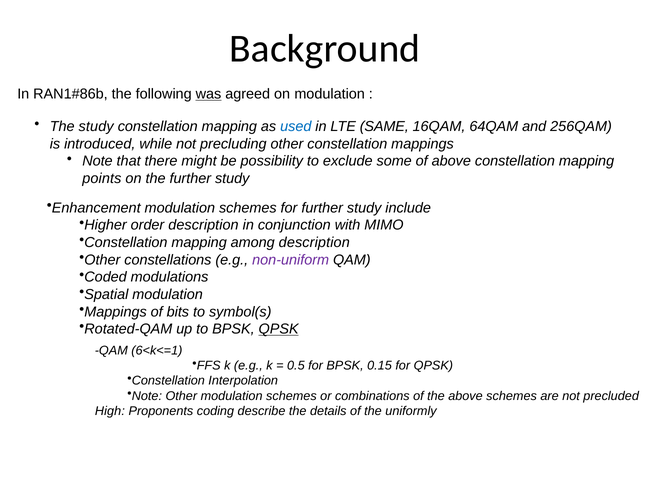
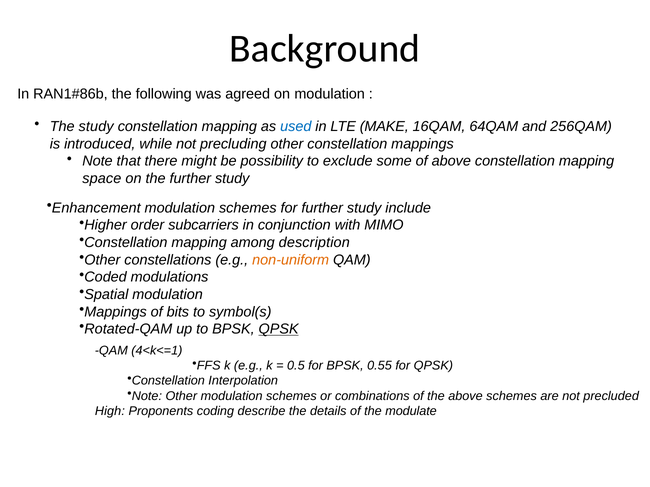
was underline: present -> none (208, 94)
SAME: SAME -> MAKE (384, 127)
points: points -> space (102, 179)
order description: description -> subcarriers (204, 225)
non-uniform colour: purple -> orange (291, 260)
6<k<=1: 6<k<=1 -> 4<k<=1 (157, 351)
0.15: 0.15 -> 0.55 (380, 366)
uniformly: uniformly -> modulate (411, 411)
